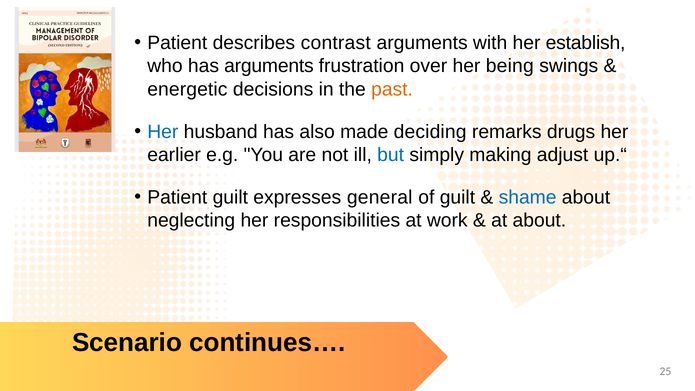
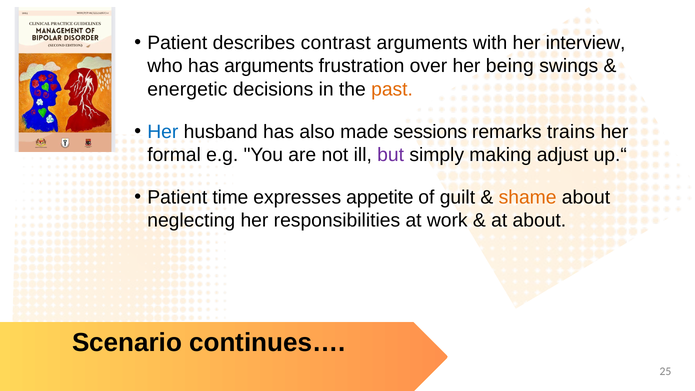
establish: establish -> interview (586, 43)
deciding: deciding -> sessions (430, 132)
drugs: drugs -> trains (571, 132)
earlier: earlier -> formal (174, 155)
but colour: blue -> purple (391, 155)
Patient guilt: guilt -> time (230, 197)
general: general -> appetite (380, 197)
shame colour: blue -> orange (528, 197)
